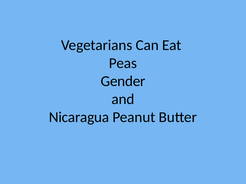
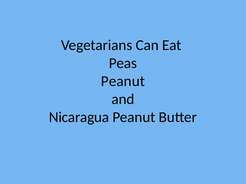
Gender: Gender -> Peanut (123, 81)
